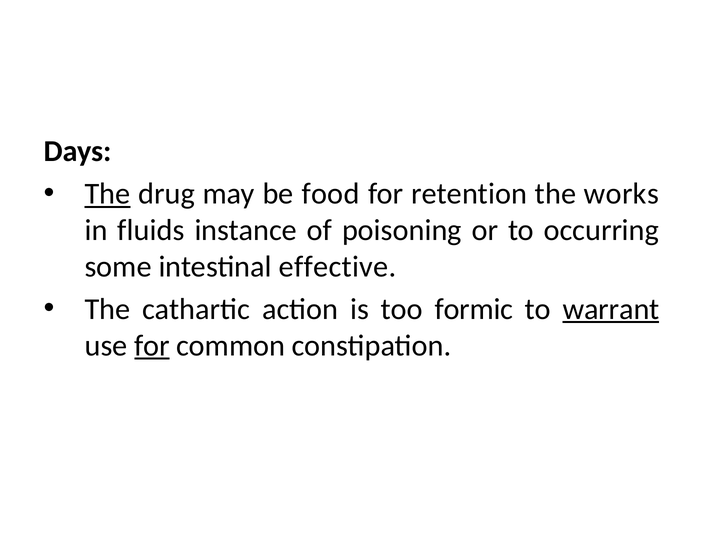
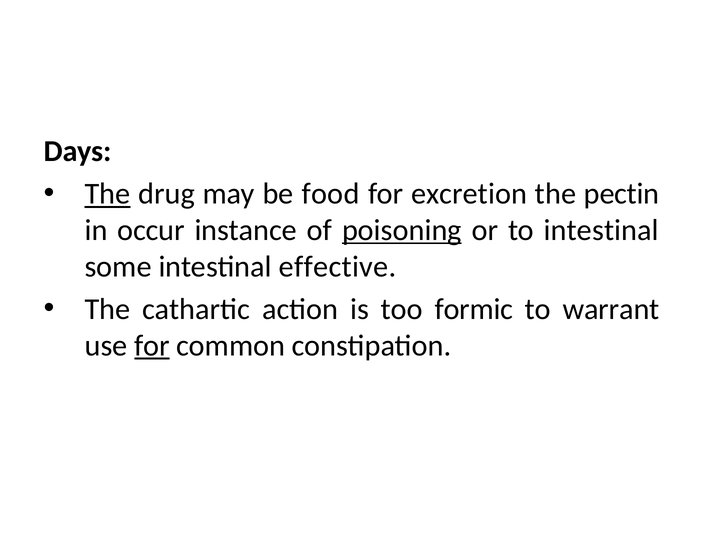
retention: retention -> excretion (469, 194)
works: works -> pectin (622, 194)
fluids: fluids -> occur (151, 230)
poisoning underline: none -> present (402, 230)
to occurring: occurring -> intestinal (601, 230)
warrant underline: present -> none (611, 309)
